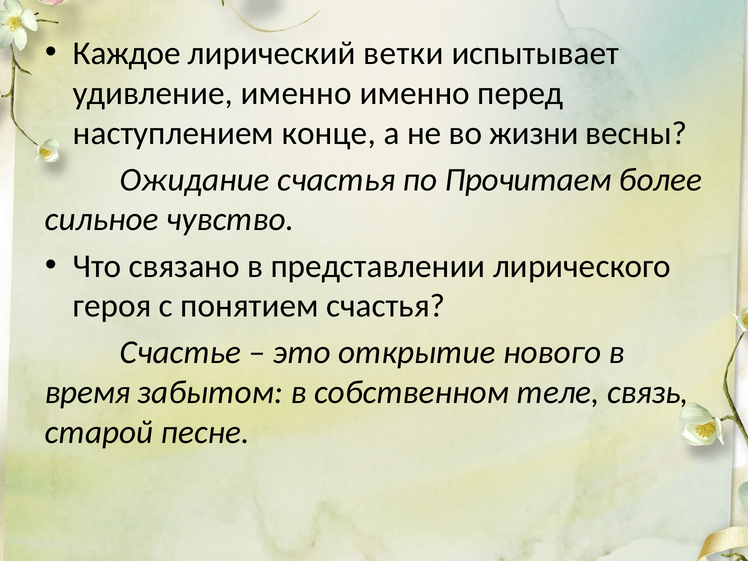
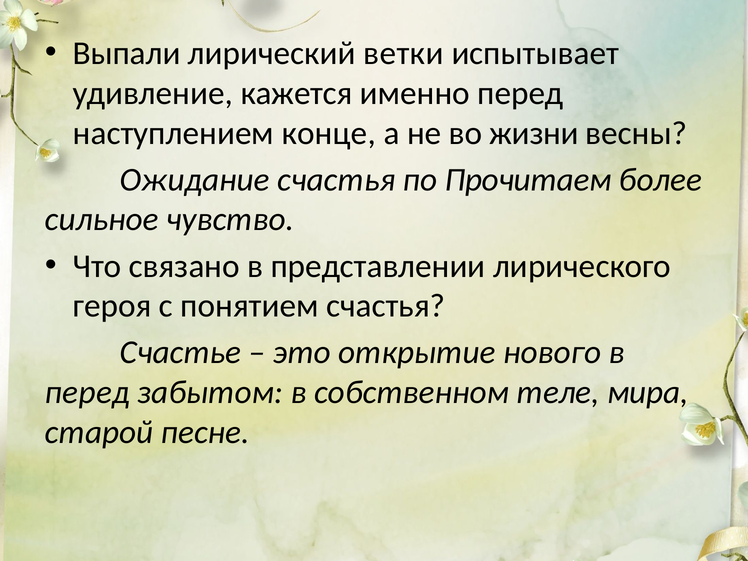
Каждое: Каждое -> Выпали (127, 53)
удивление именно: именно -> кажется (297, 93)
время: время -> перед (87, 392)
связь: связь -> мира (648, 392)
